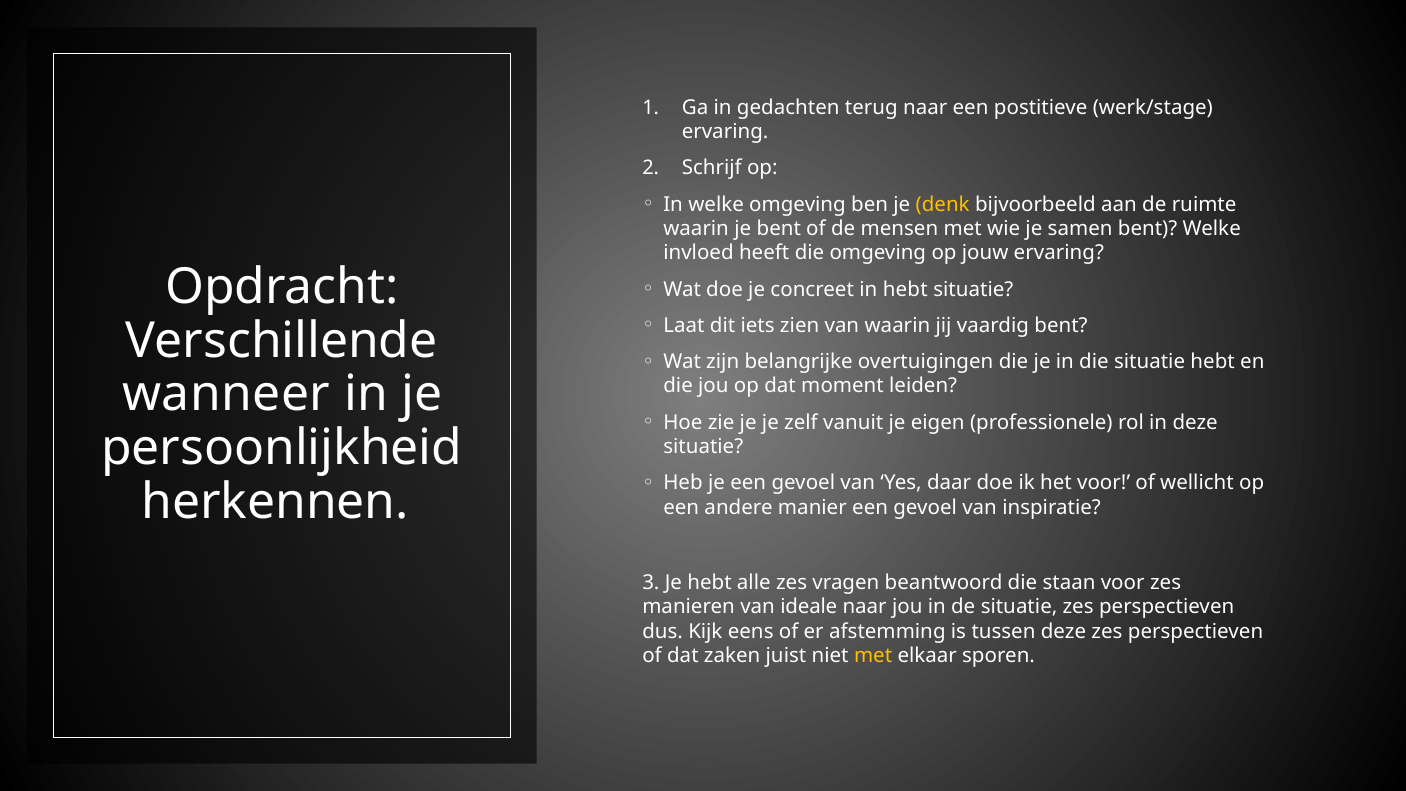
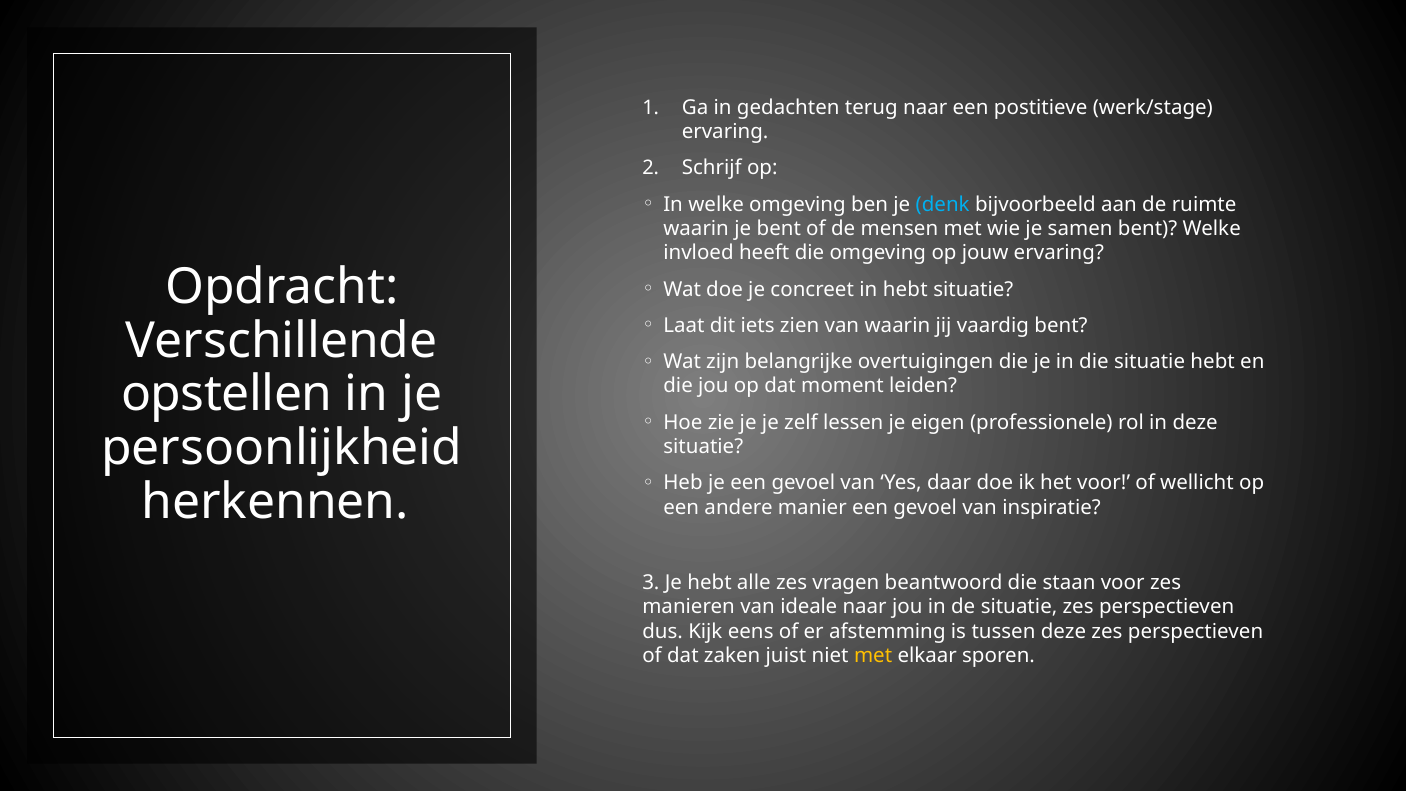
denk colour: yellow -> light blue (943, 204)
wanneer: wanneer -> opstellen (227, 394)
vanuit: vanuit -> lessen (853, 422)
